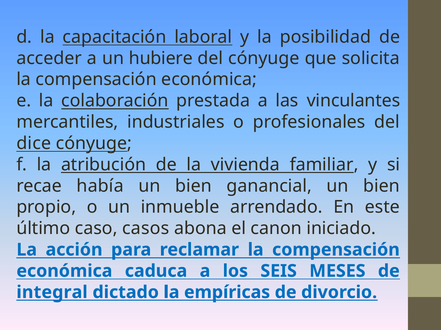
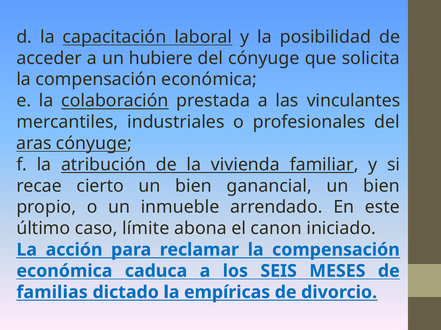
dice: dice -> aras (34, 144)
había: había -> cierto (100, 186)
casos: casos -> límite (146, 229)
integral: integral -> familias (52, 293)
